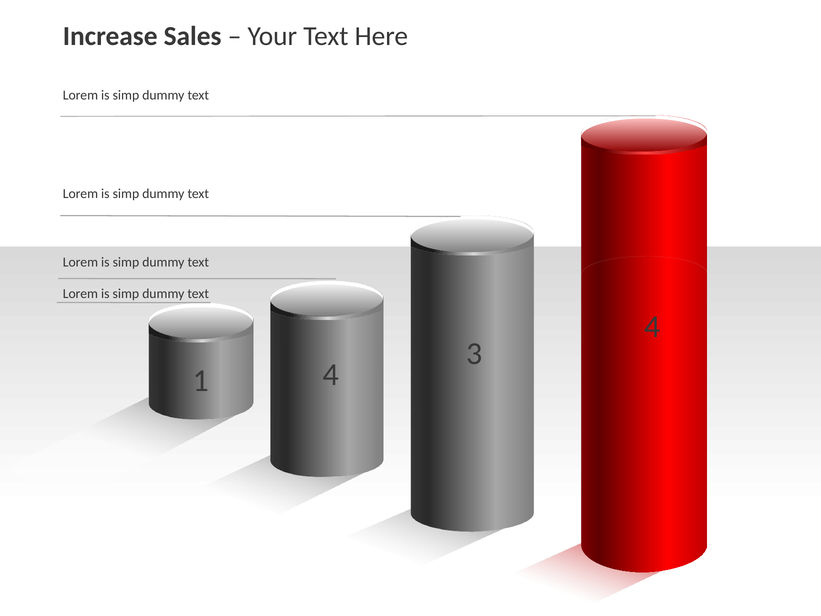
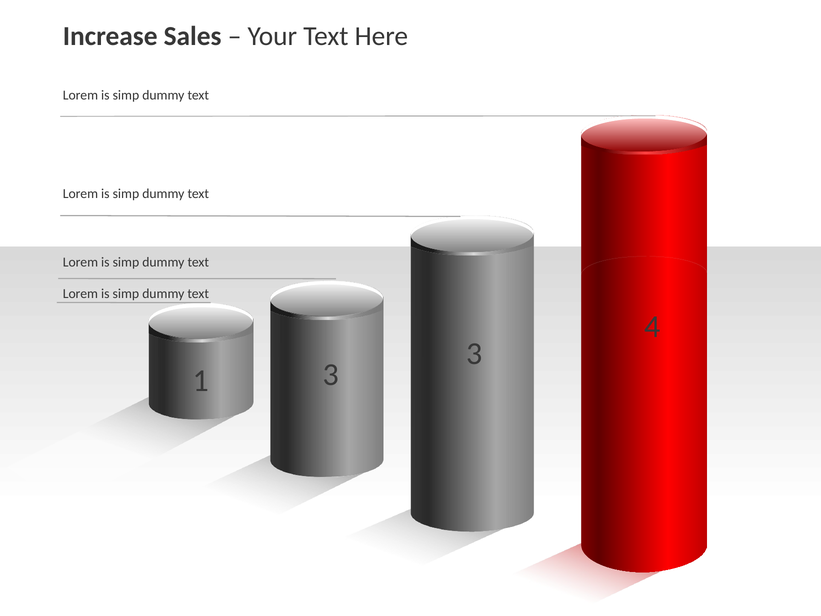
1 4: 4 -> 3 (331, 374)
